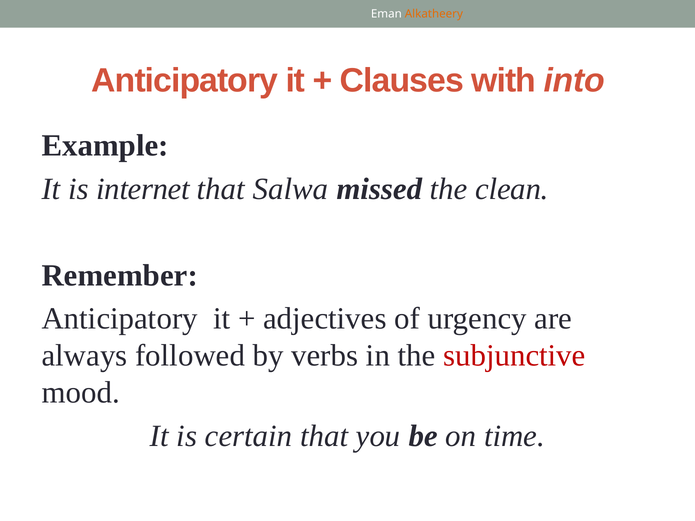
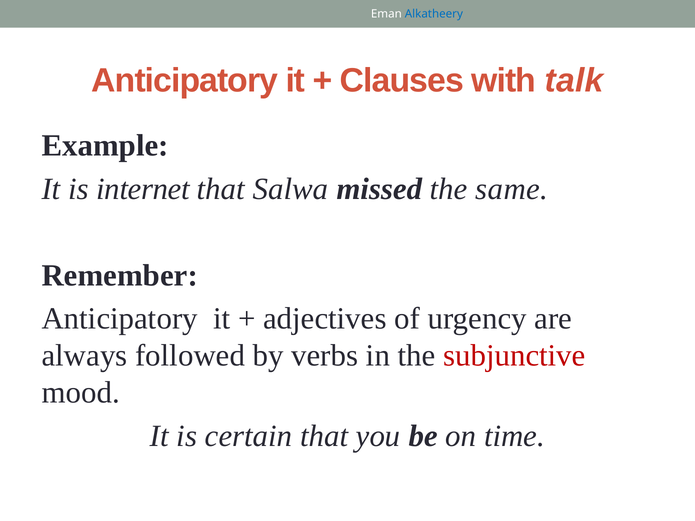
Alkatheery colour: orange -> blue (434, 14)
into: into -> talk (574, 81)
clean: clean -> same (512, 189)
